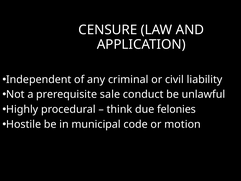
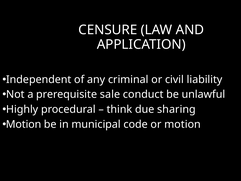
felonies: felonies -> sharing (176, 109)
Hostile: Hostile -> Motion (24, 124)
